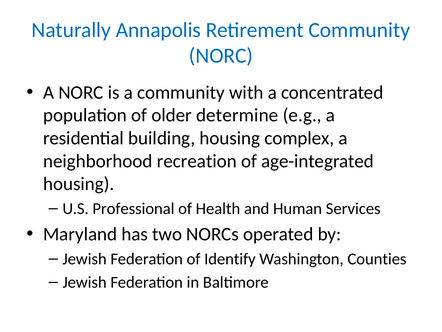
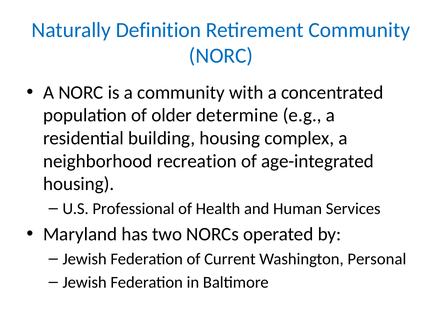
Annapolis: Annapolis -> Definition (158, 30)
Identify: Identify -> Current (230, 258)
Counties: Counties -> Personal (377, 258)
